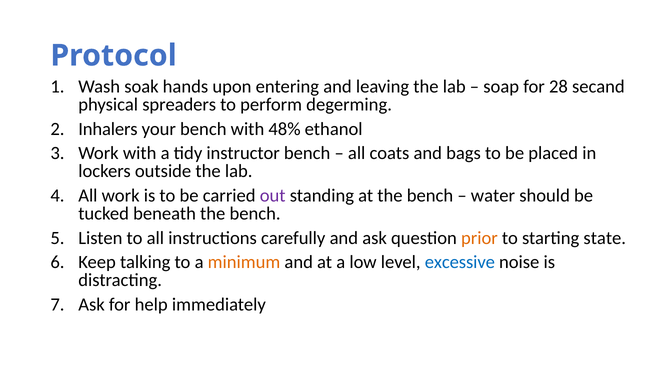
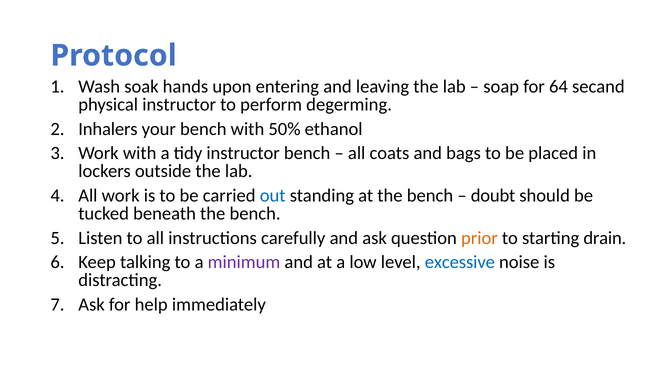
28: 28 -> 64 (558, 86)
physical spreaders: spreaders -> instructor (179, 105)
48%: 48% -> 50% (285, 129)
out colour: purple -> blue (273, 195)
water: water -> doubt (493, 195)
state: state -> drain (605, 238)
minimum colour: orange -> purple (244, 262)
